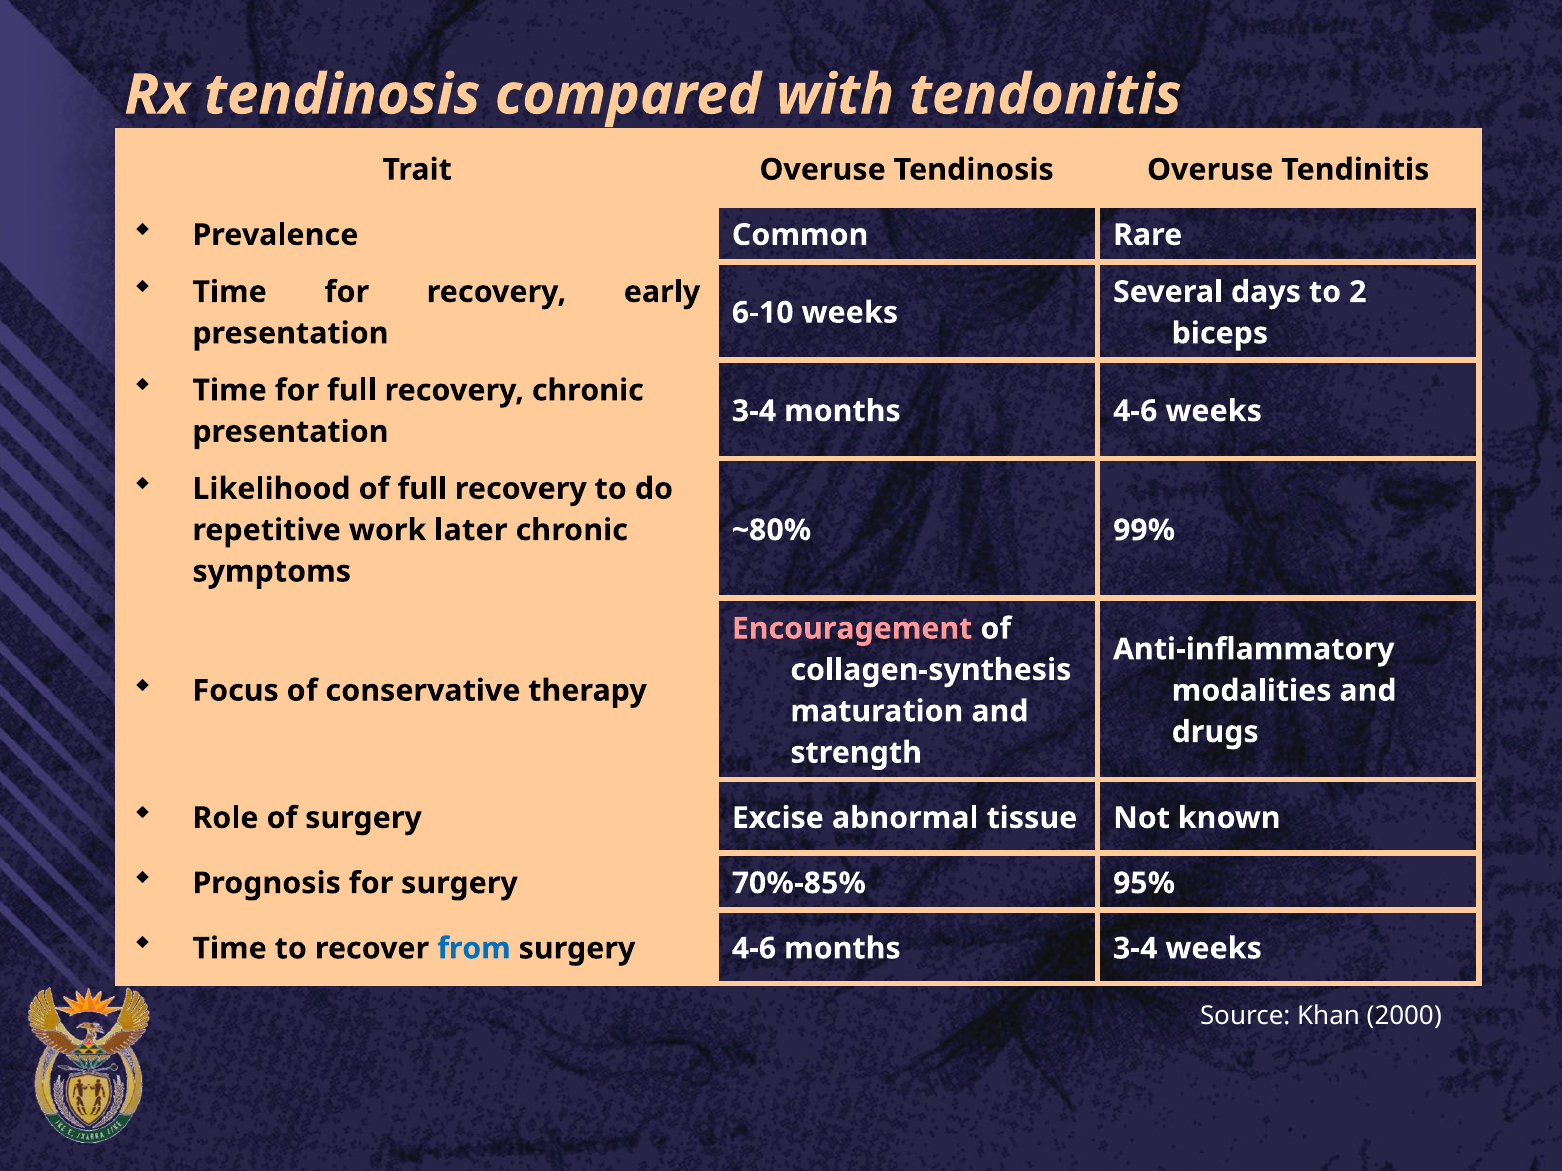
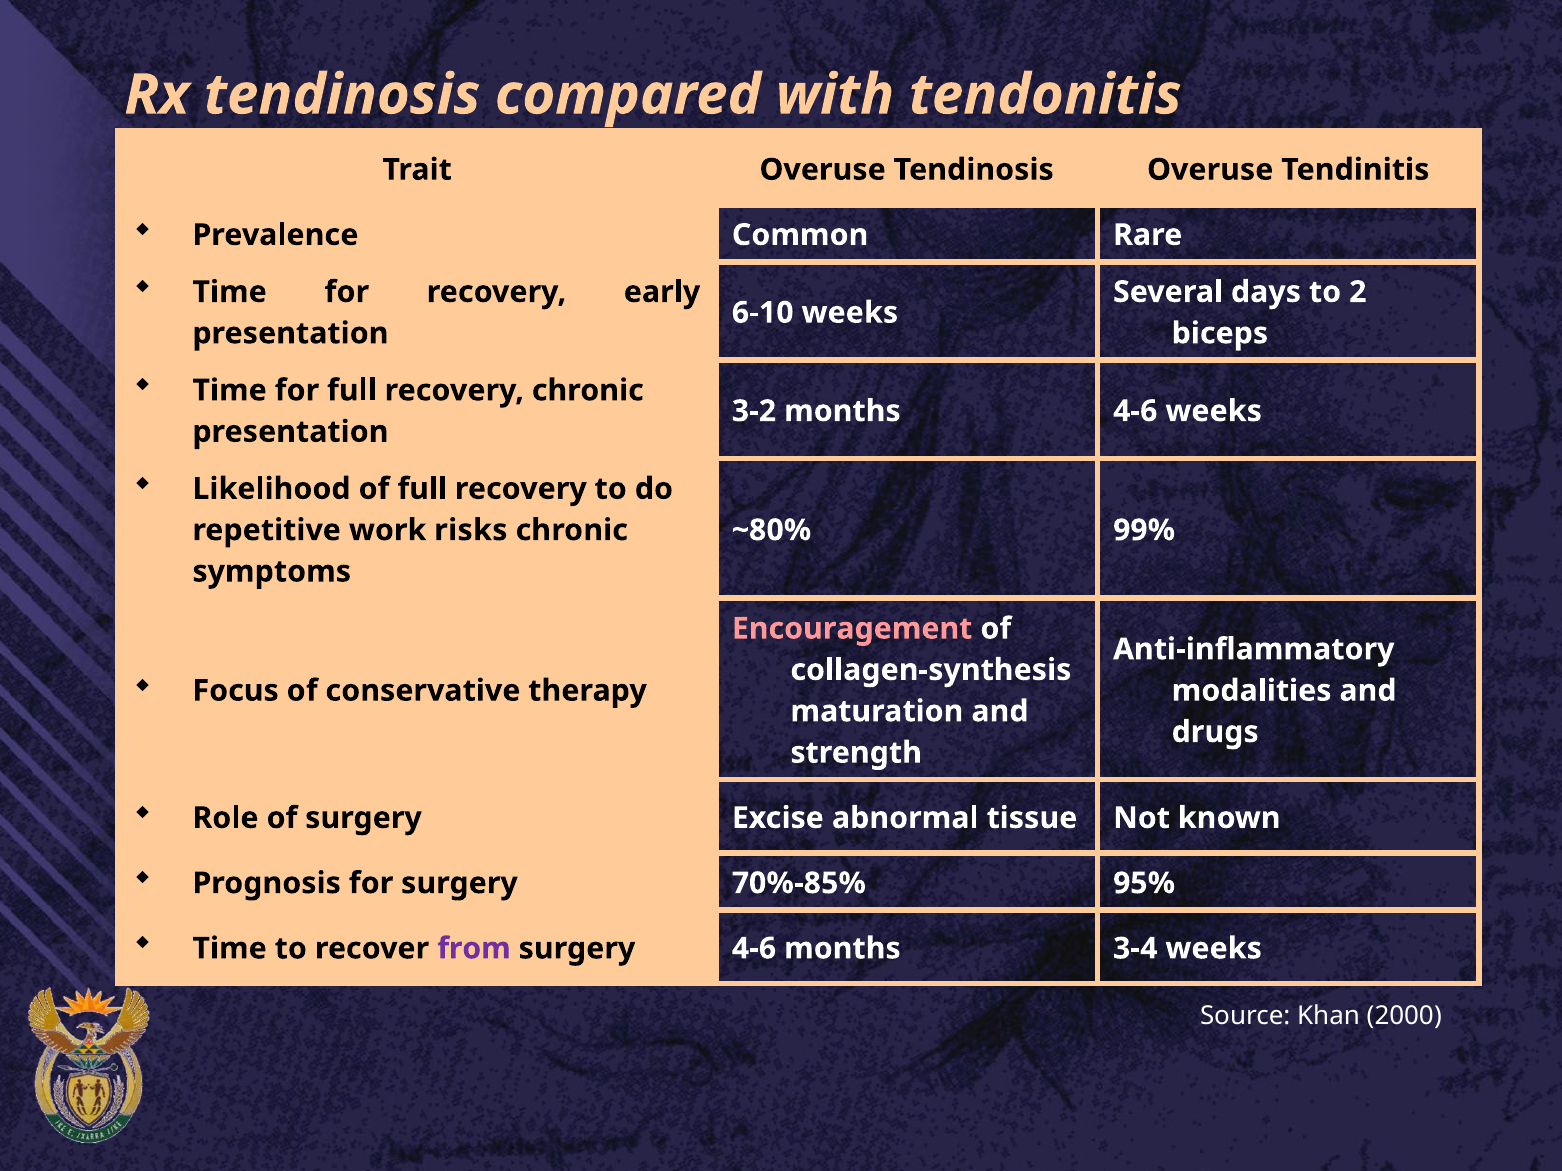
3-4: 3-4 -> 3-2 (754, 411)
later: later -> risks (471, 530)
from colour: blue -> purple (474, 949)
